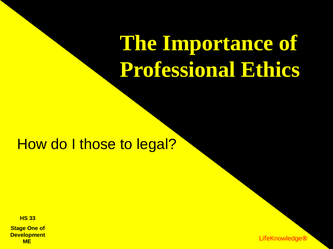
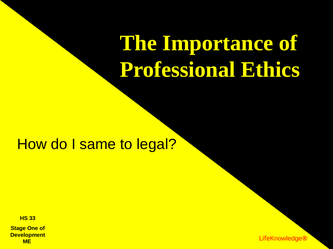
those: those -> same (98, 145)
